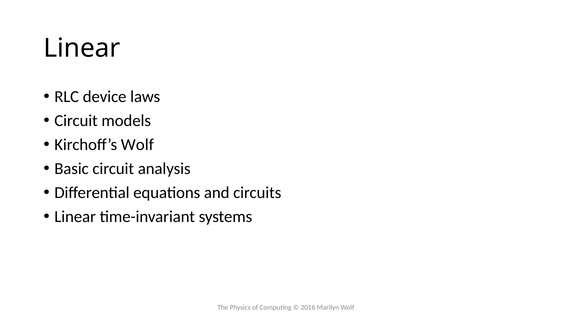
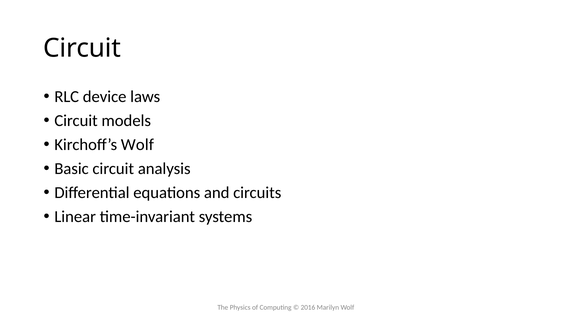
Linear: Linear -> Circuit (82, 48)
